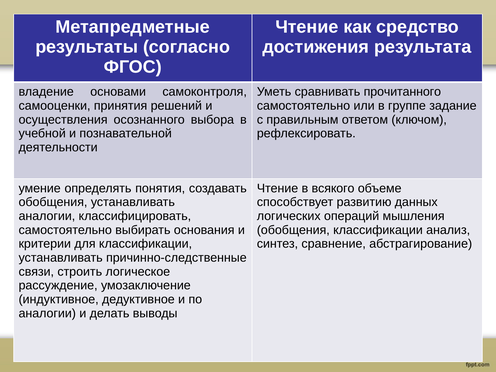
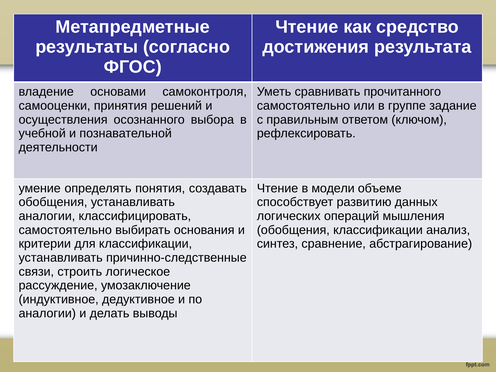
всякого: всякого -> модели (333, 188)
